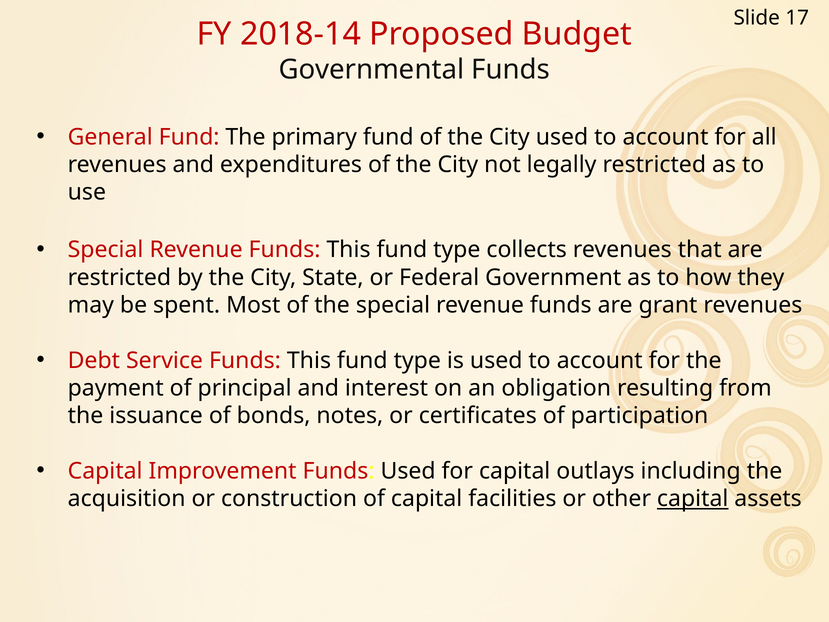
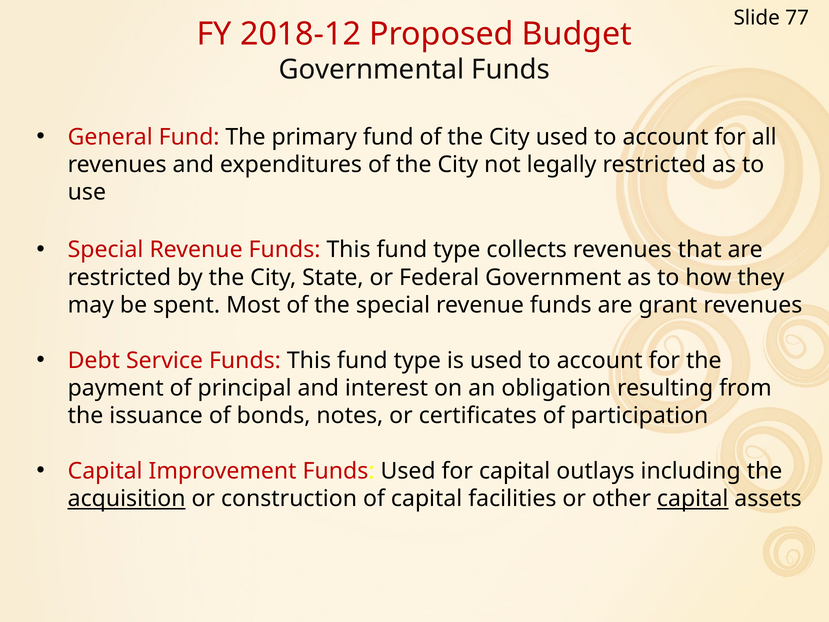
17: 17 -> 77 (797, 18)
2018-14: 2018-14 -> 2018-12 (301, 34)
acquisition underline: none -> present (127, 499)
